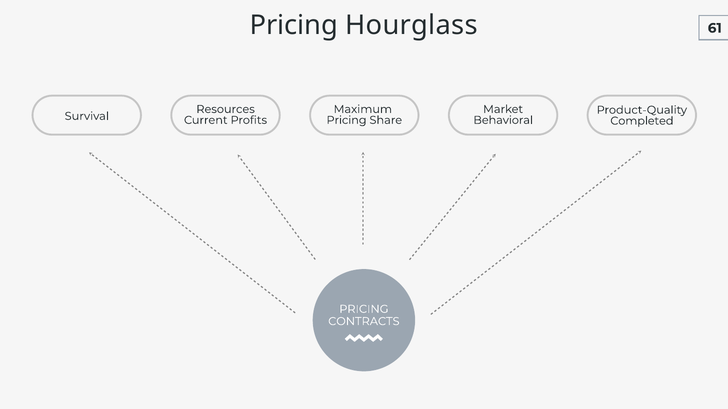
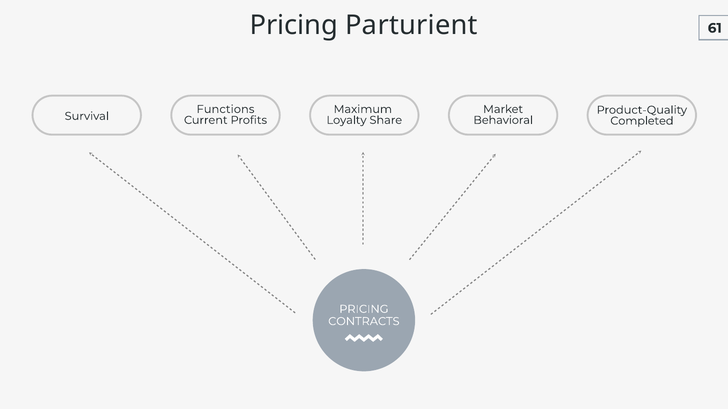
Hourglass: Hourglass -> Parturient (411, 25)
Resources: Resources -> Functions (225, 109)
Pricing: Pricing -> Loyalty (347, 120)
